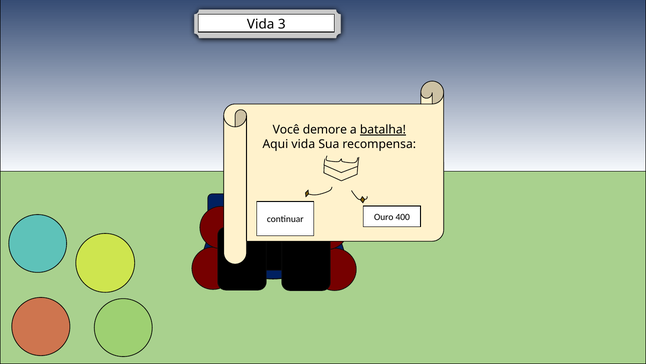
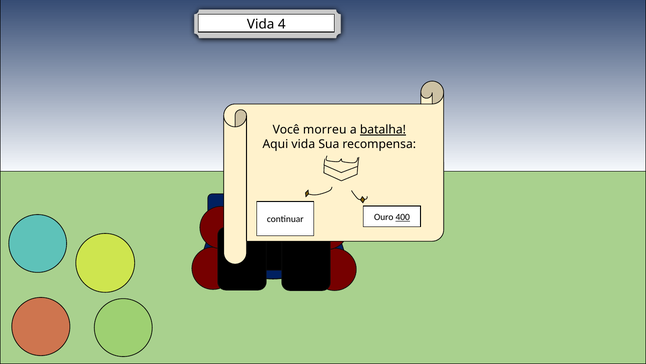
3: 3 -> 4 (282, 24)
demore: demore -> morreu (325, 130)
400 underline: none -> present (403, 217)
